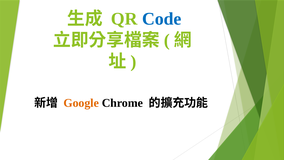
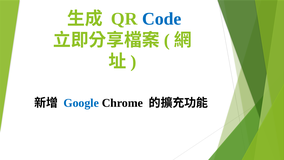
Google colour: orange -> blue (81, 103)
